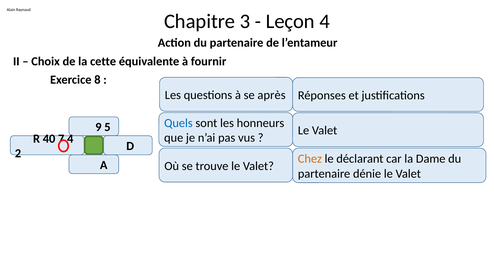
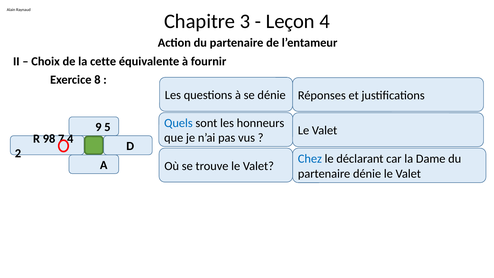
se après: après -> dénie (272, 95)
40: 40 -> 98 (49, 139)
Chez colour: orange -> blue (310, 159)
